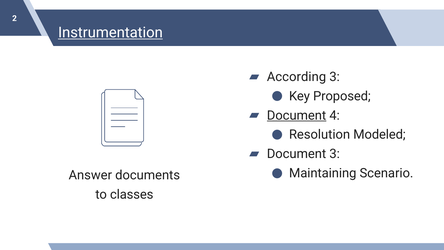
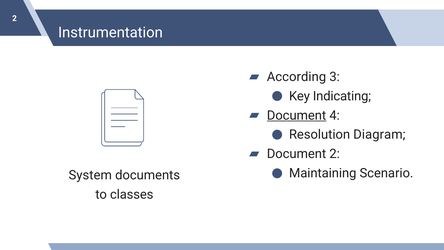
Instrumentation underline: present -> none (110, 33)
Proposed: Proposed -> Indicating (342, 96)
Modeled: Modeled -> Diagram (379, 135)
Document 3: 3 -> 2 (335, 154)
Answer: Answer -> System (90, 175)
